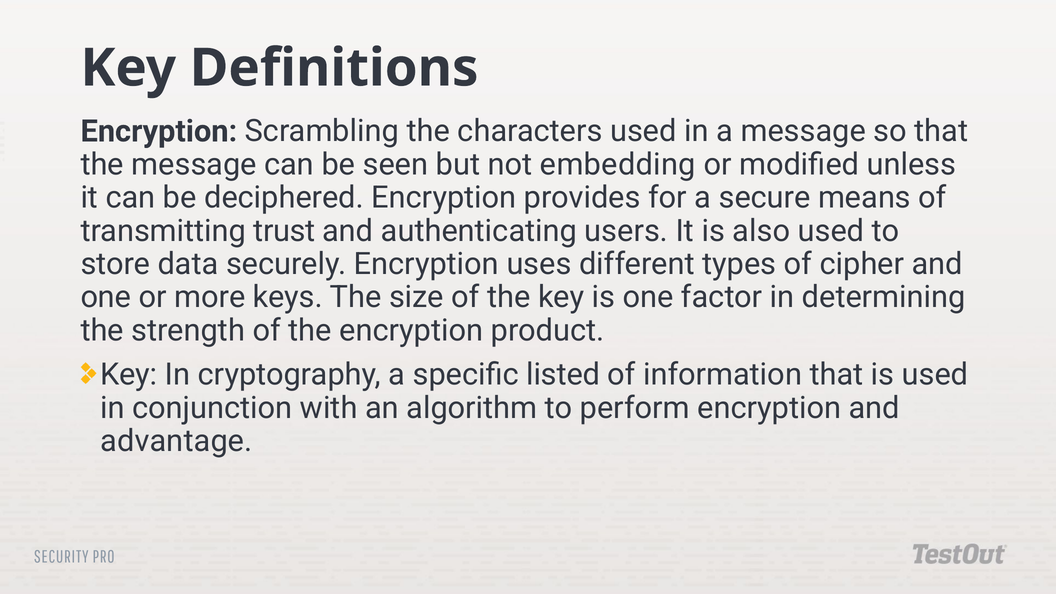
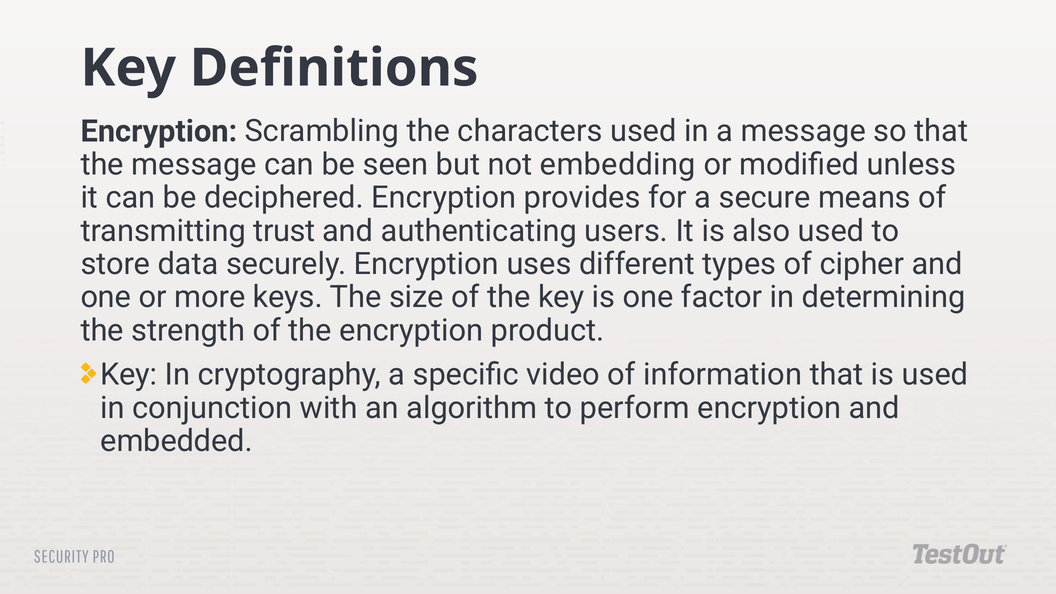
listed: listed -> video (563, 375)
advantage: advantage -> embedded (177, 441)
